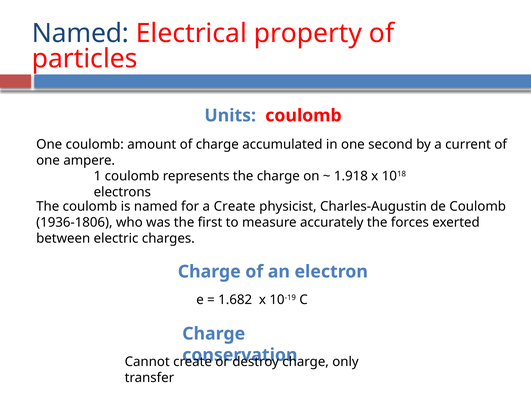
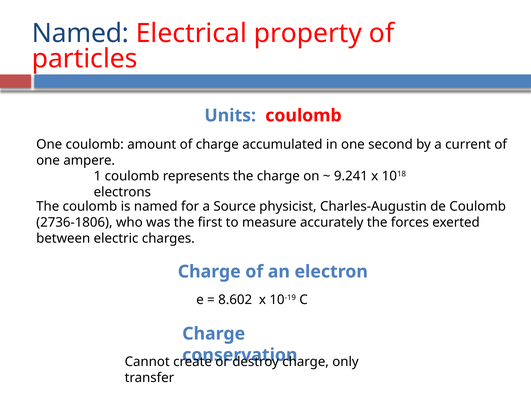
1.918: 1.918 -> 9.241 (351, 176)
a Create: Create -> Source (235, 206)
1936-1806: 1936-1806 -> 2736-1806 (74, 222)
1.682: 1.682 -> 8.602 (235, 299)
